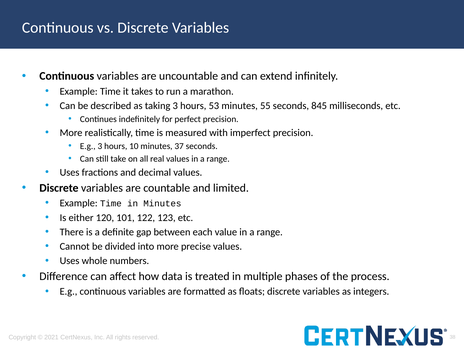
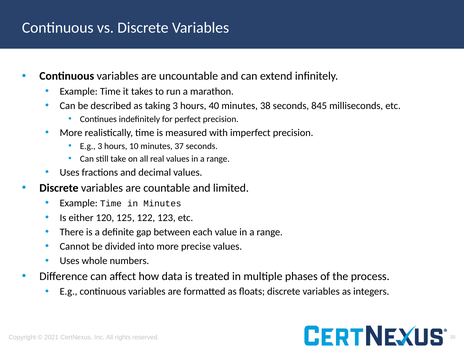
53: 53 -> 40 (214, 106)
minutes 55: 55 -> 38 (265, 106)
101: 101 -> 125 (125, 218)
